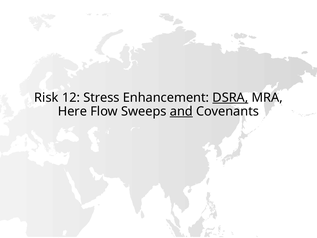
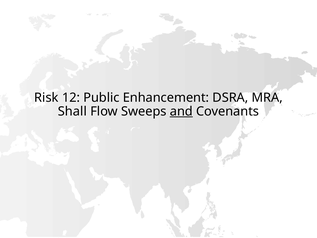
Stress: Stress -> Public (101, 98)
DSRA underline: present -> none (230, 98)
Here: Here -> Shall (72, 111)
